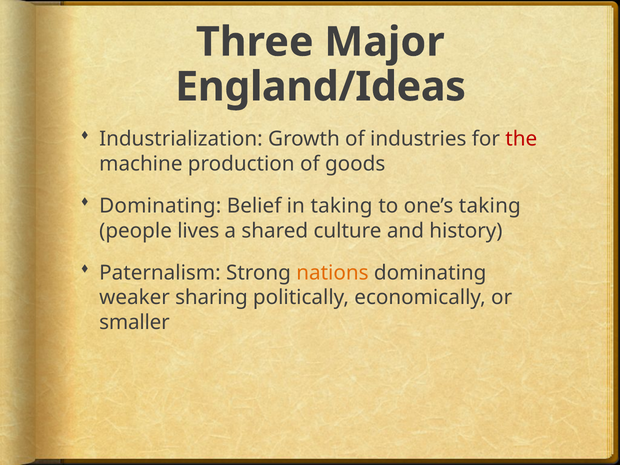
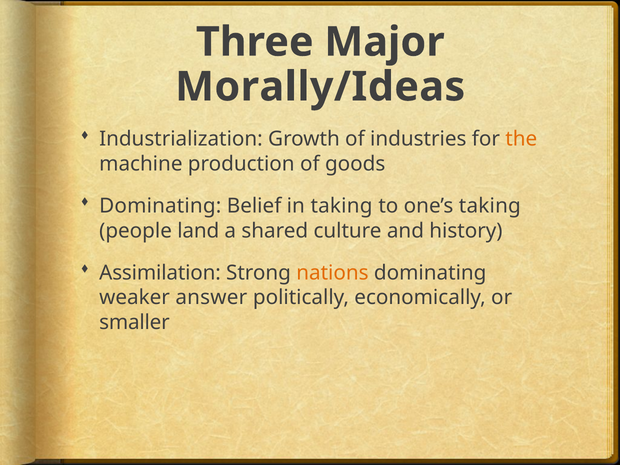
England/Ideas: England/Ideas -> Morally/Ideas (320, 87)
the colour: red -> orange (521, 139)
lives: lives -> land (198, 231)
Paternalism: Paternalism -> Assimilation (160, 273)
sharing: sharing -> answer (211, 298)
